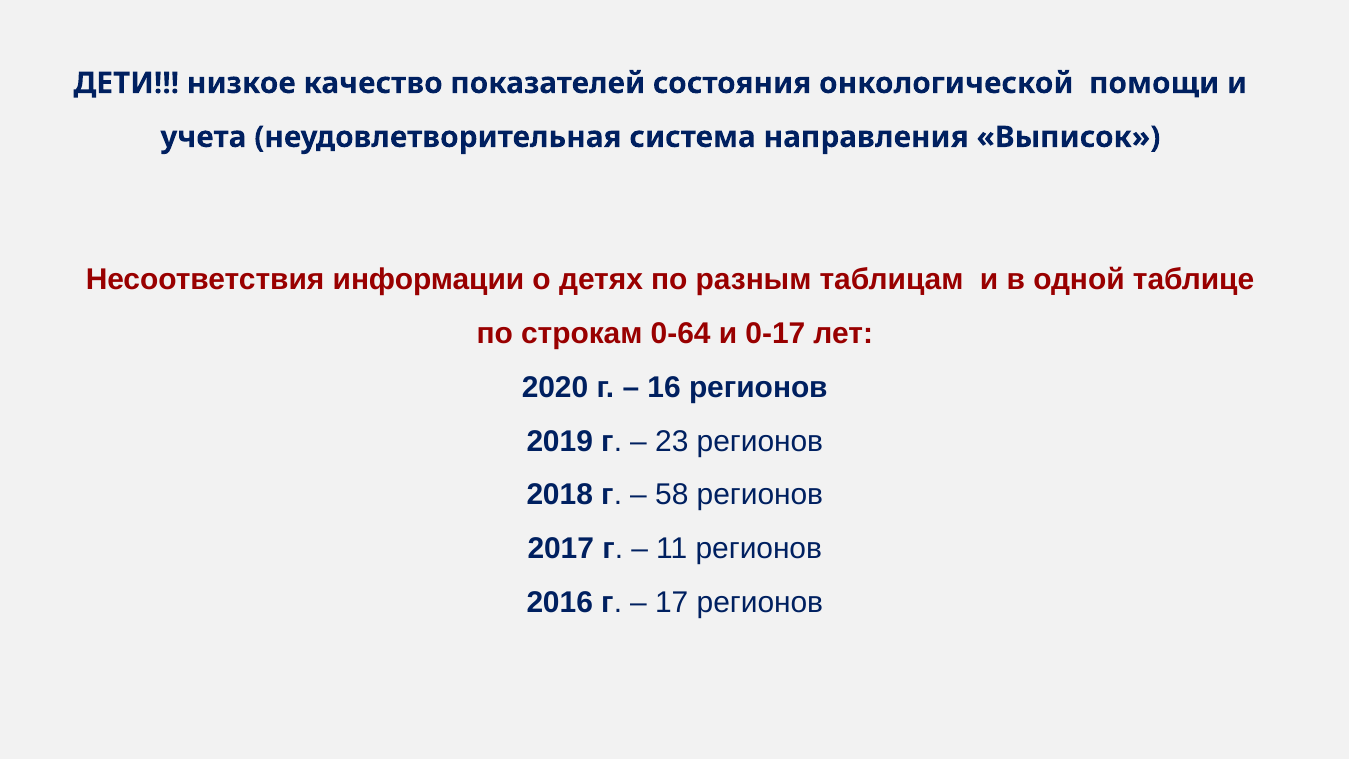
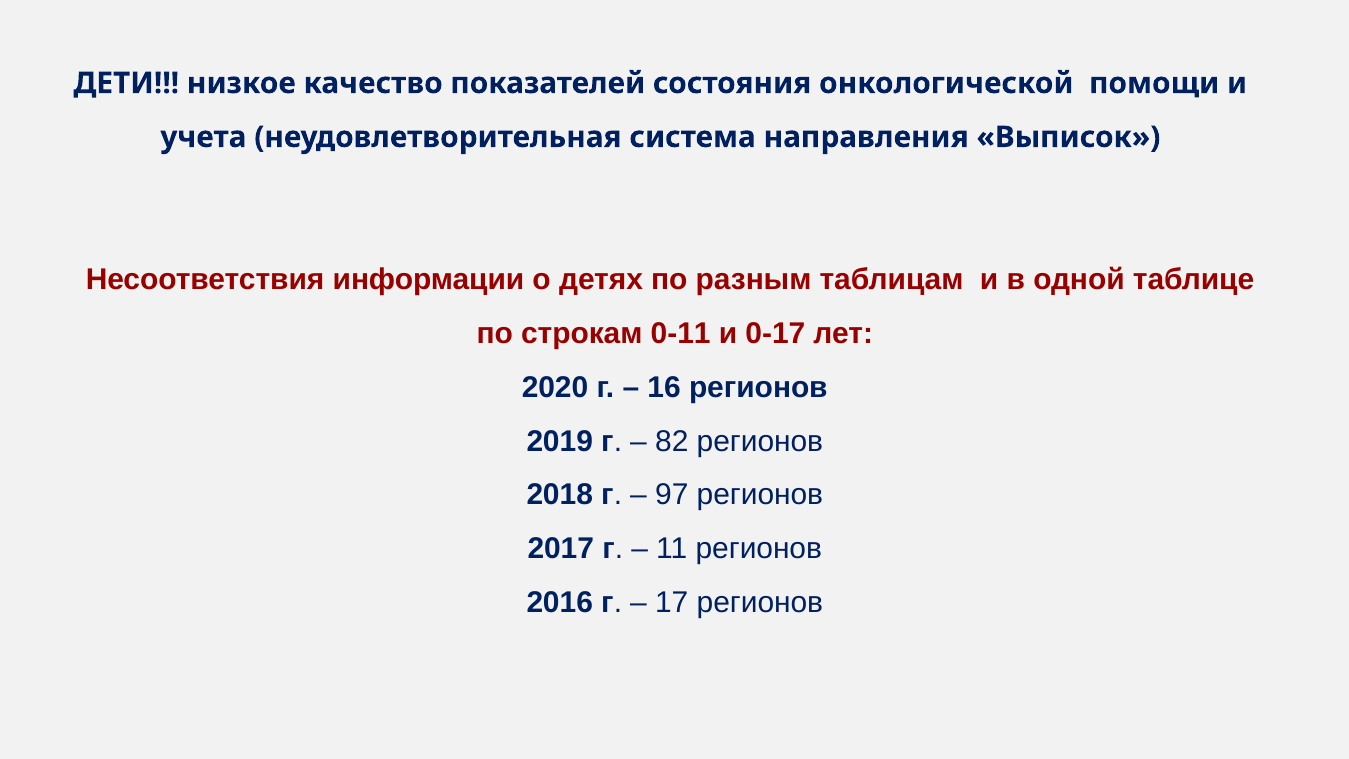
0-64: 0-64 -> 0-11 (681, 333)
23: 23 -> 82 (672, 441)
58: 58 -> 97 (672, 495)
